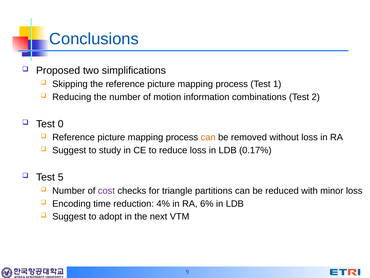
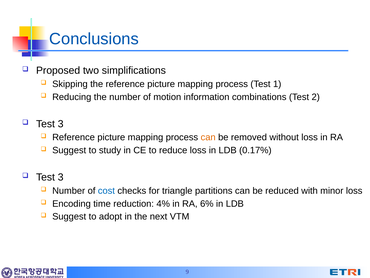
0: 0 -> 3 (61, 124)
5: 5 -> 3 (61, 177)
cost colour: purple -> blue (106, 190)
